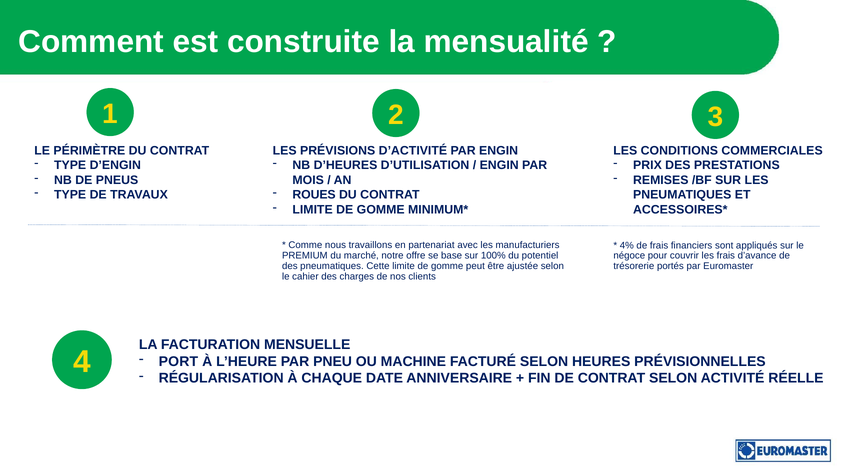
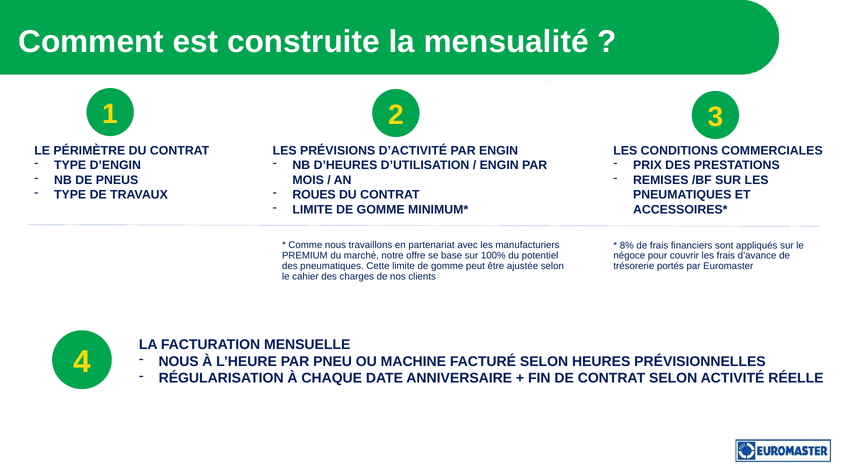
4%: 4% -> 8% (627, 245)
PORT: PORT -> NOUS (179, 362)
